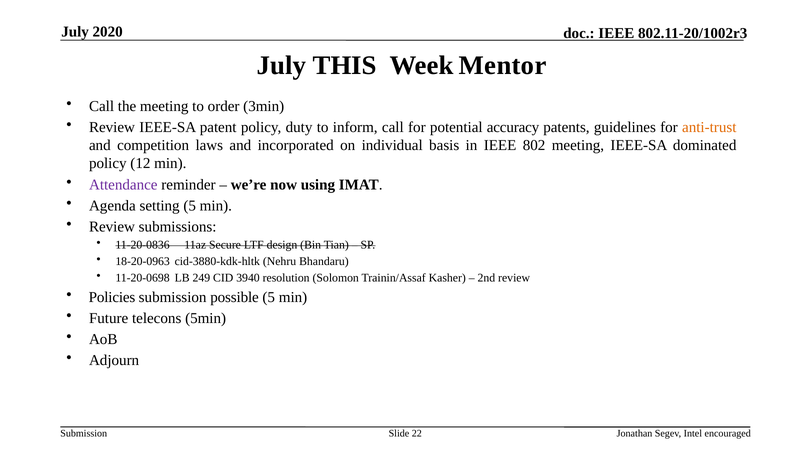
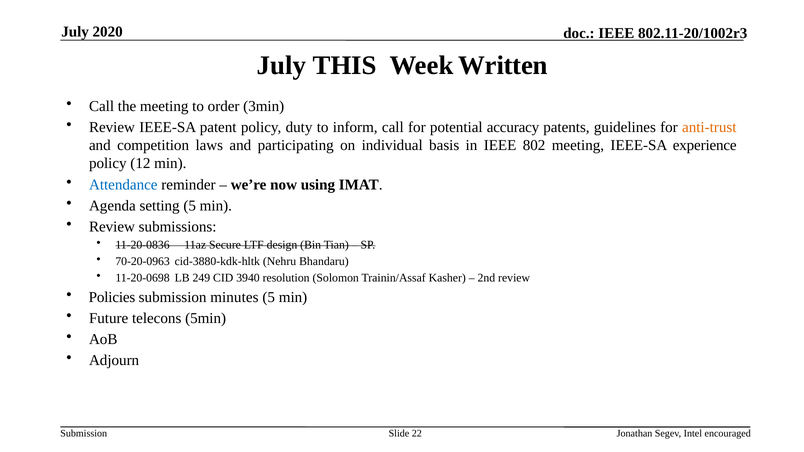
Mentor: Mentor -> Written (503, 66)
incorporated: incorporated -> participating (296, 145)
dominated: dominated -> experience (705, 145)
Attendance colour: purple -> blue (123, 185)
18-20-0963: 18-20-0963 -> 70-20-0963 (143, 262)
possible: possible -> minutes (234, 297)
